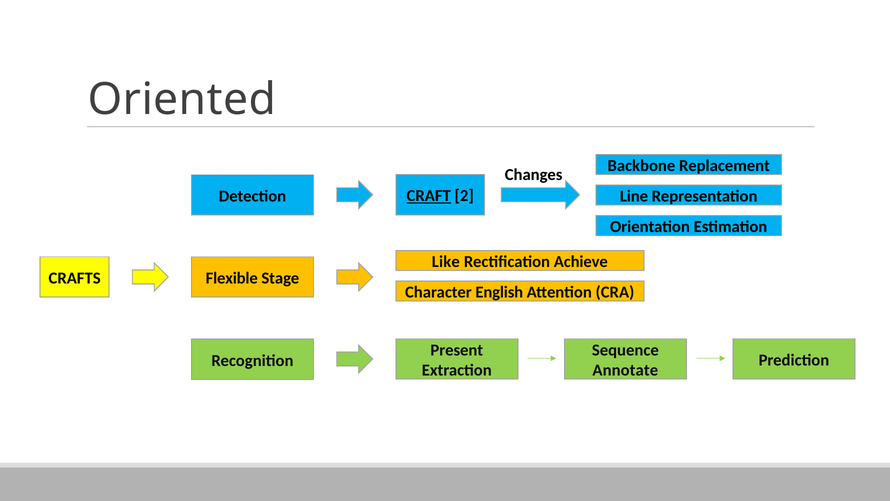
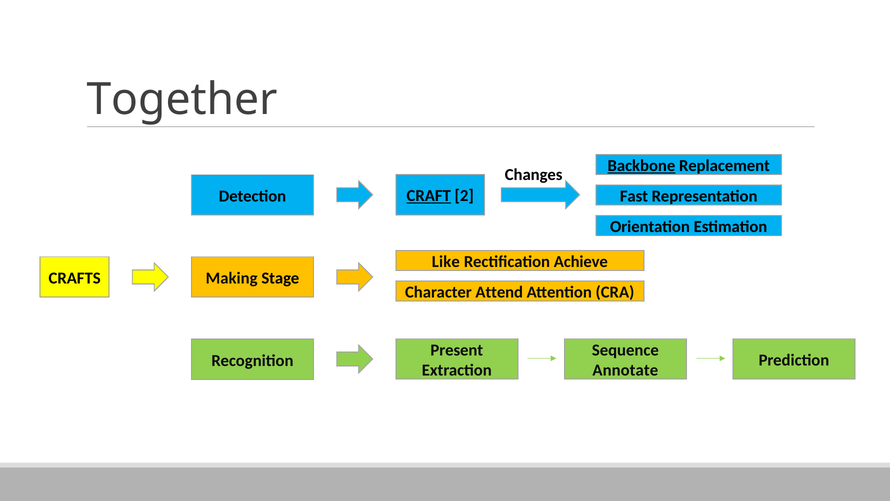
Oriented: Oriented -> Together (182, 100)
Backbone underline: none -> present (641, 165)
Line: Line -> Fast (634, 196)
Flexible: Flexible -> Making (232, 278)
English: English -> Attend (499, 292)
